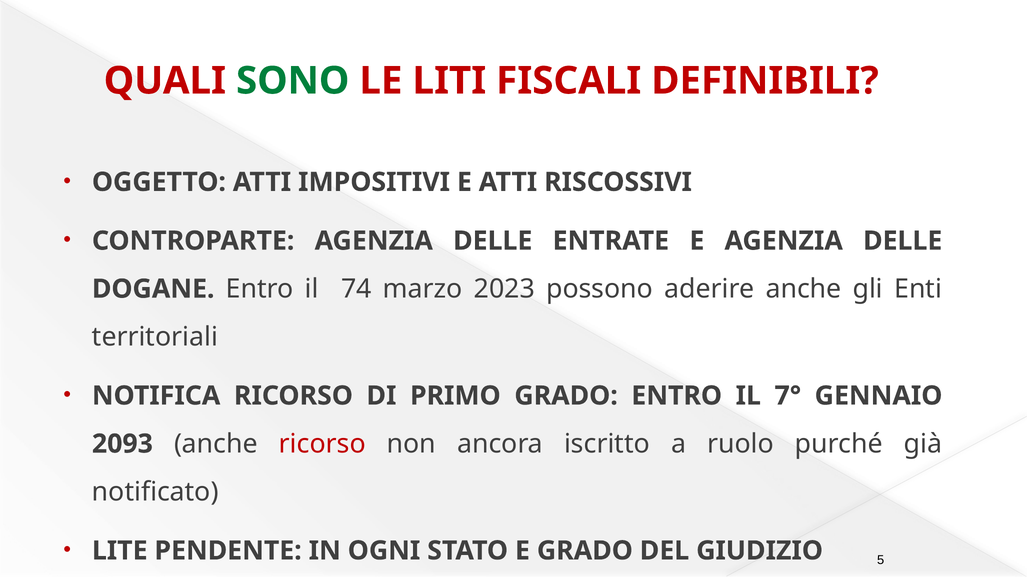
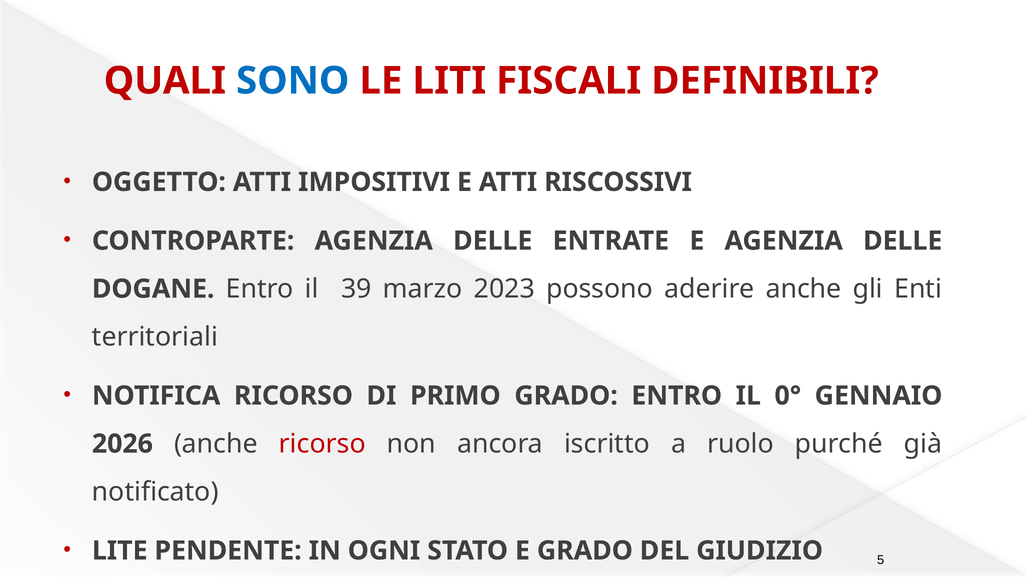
SONO colour: green -> blue (293, 81)
74: 74 -> 39 (356, 289)
7°: 7° -> 0° (788, 396)
2093: 2093 -> 2026 (122, 444)
